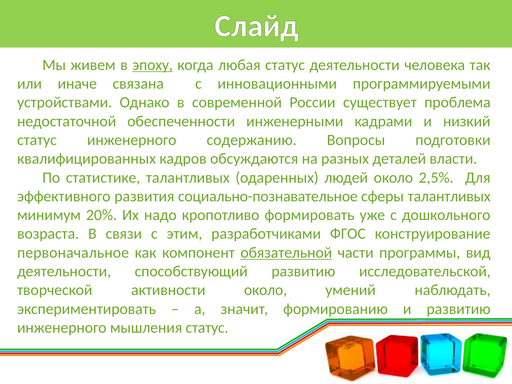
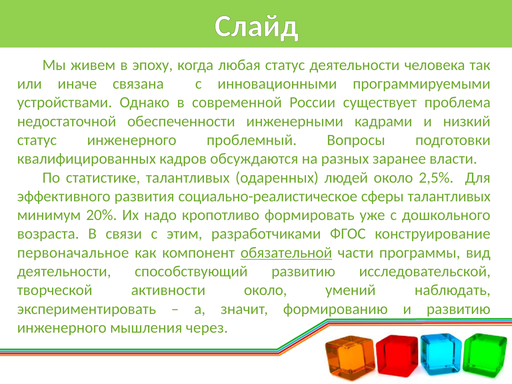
эпоху underline: present -> none (153, 65)
содержанию: содержанию -> проблемный (252, 140)
деталей: деталей -> заранее (399, 159)
социально-познавательное: социально-познавательное -> социально-реалистическое (268, 196)
мышления статус: статус -> через (207, 328)
